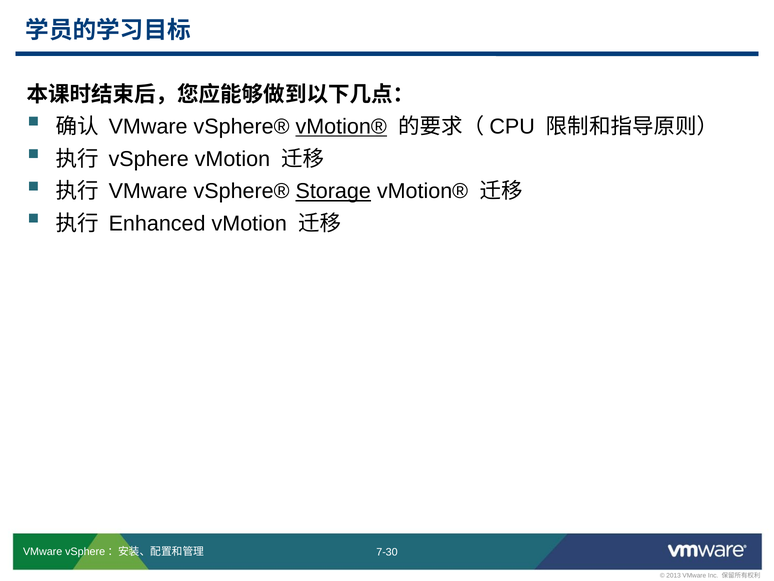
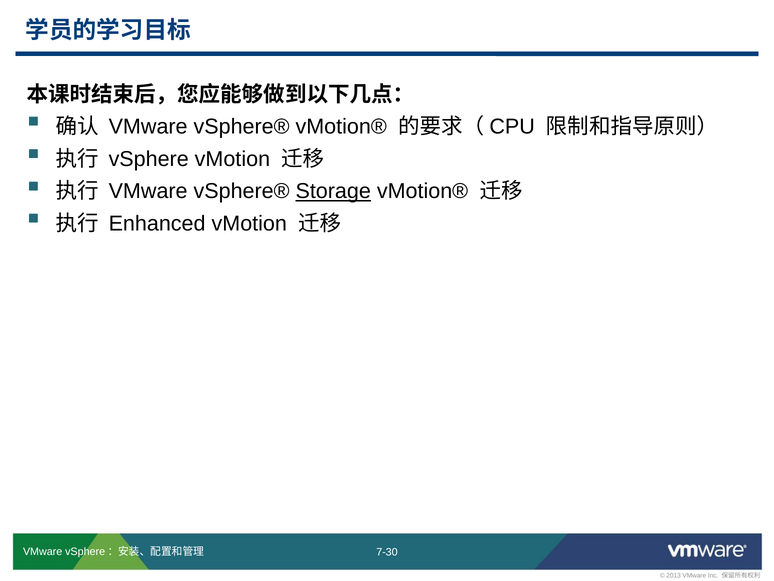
vMotion® underline: present -> none (341, 127)
